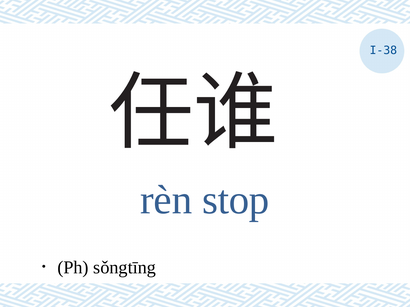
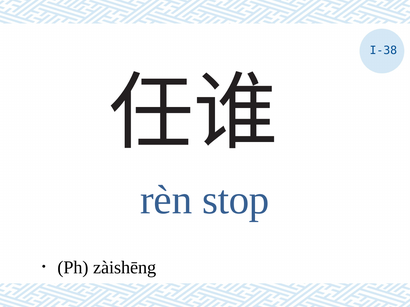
sǒngtīng: sǒngtīng -> zàishēng (125, 268)
